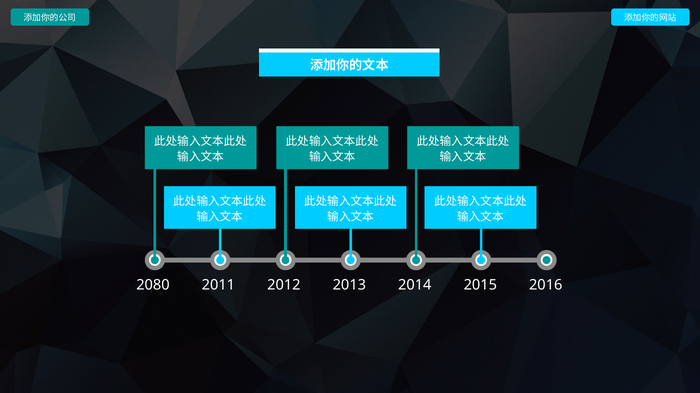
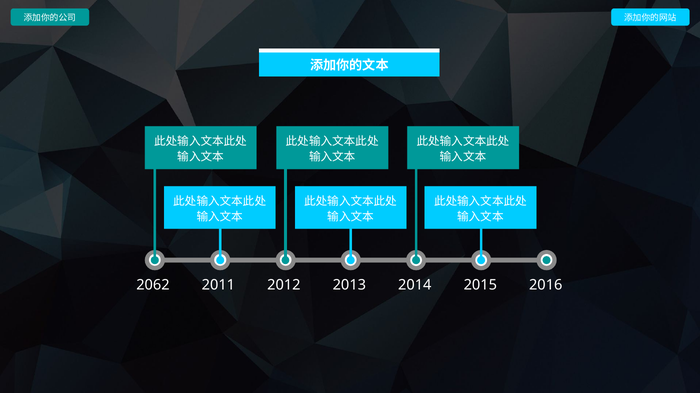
2080: 2080 -> 2062 (153, 285)
